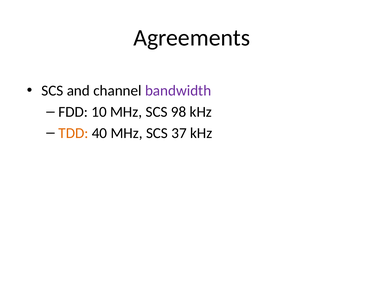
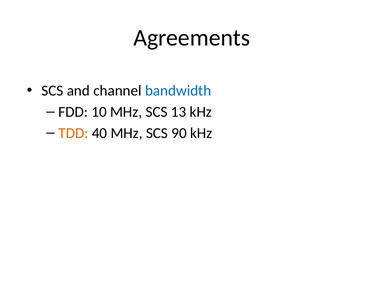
bandwidth colour: purple -> blue (178, 91)
98: 98 -> 13 (179, 112)
37: 37 -> 90 (179, 133)
